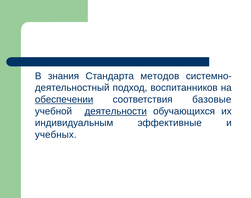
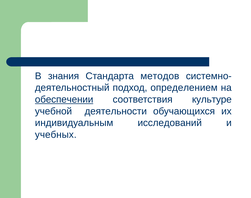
воспитанников: воспитанников -> определением (184, 88)
базовые: базовые -> культуре (212, 99)
деятельности underline: present -> none (116, 111)
эффективные: эффективные -> исследований (170, 123)
